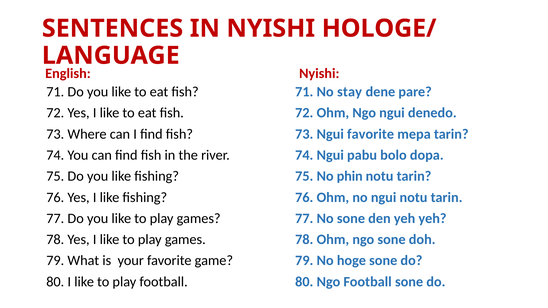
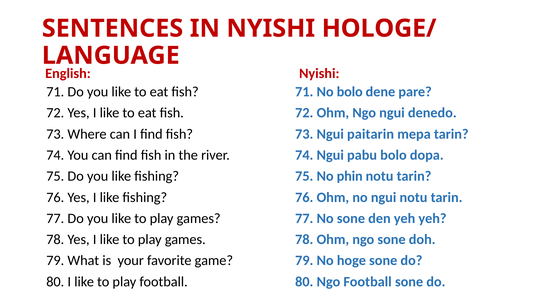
No stay: stay -> bolo (350, 92)
Ngui favorite: favorite -> paitarin (371, 134)
